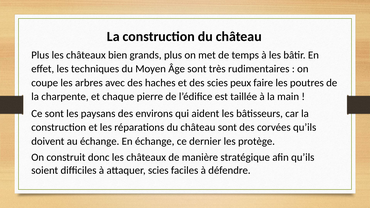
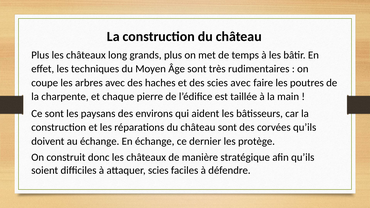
bien: bien -> long (118, 55)
scies peux: peux -> avec (241, 83)
